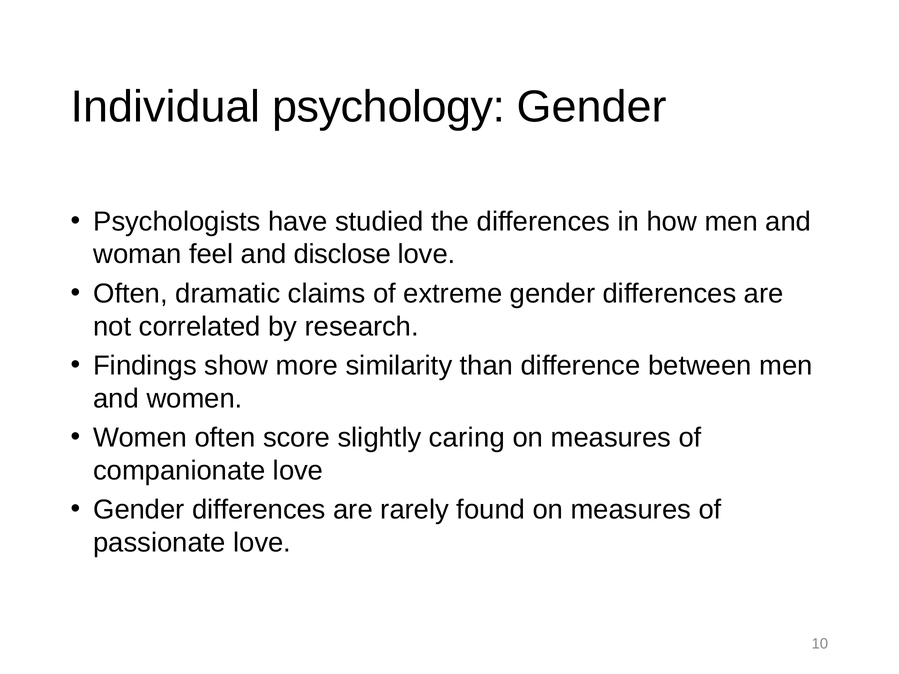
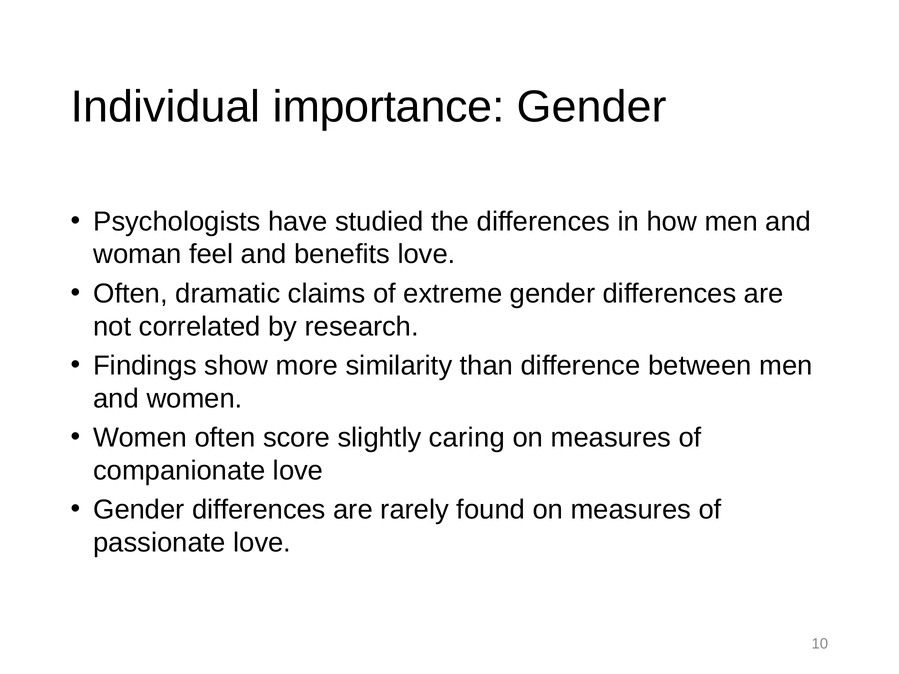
psychology: psychology -> importance (389, 107)
disclose: disclose -> benefits (342, 254)
